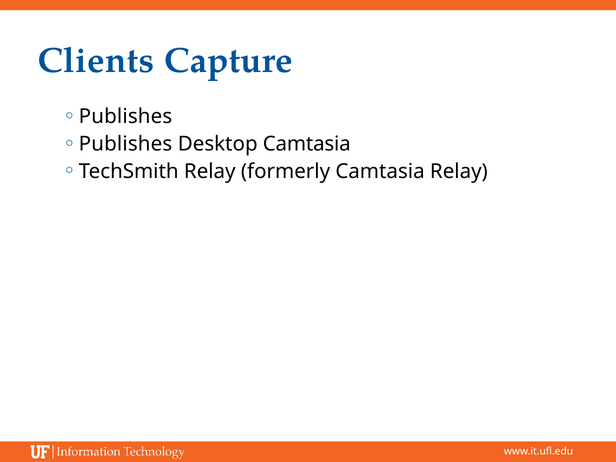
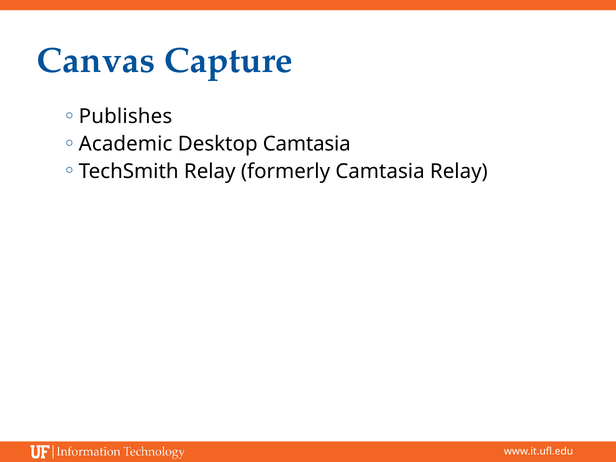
Clients: Clients -> Canvas (96, 60)
Publishes: Publishes -> Academic (126, 144)
